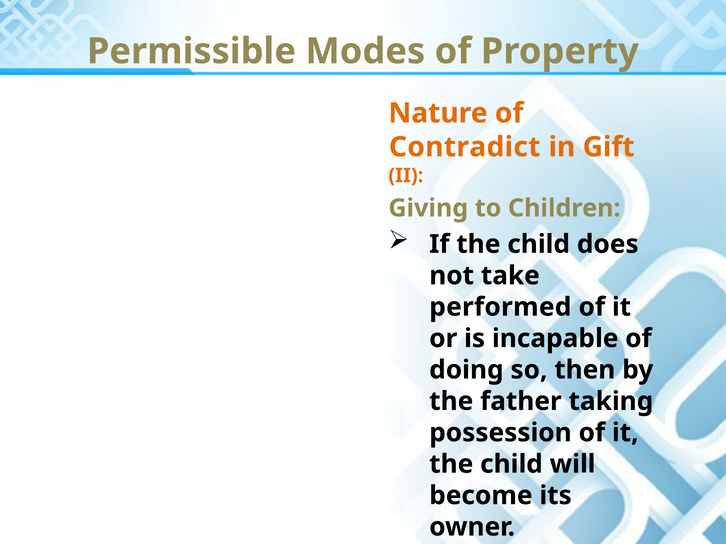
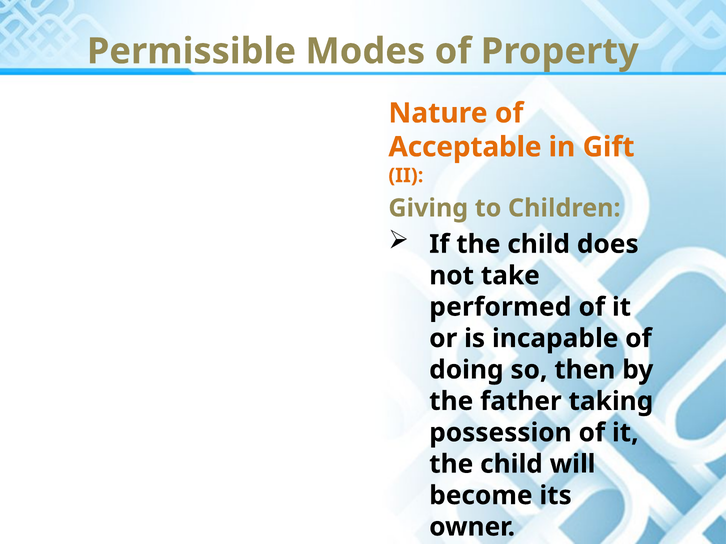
Contradict: Contradict -> Acceptable (465, 147)
